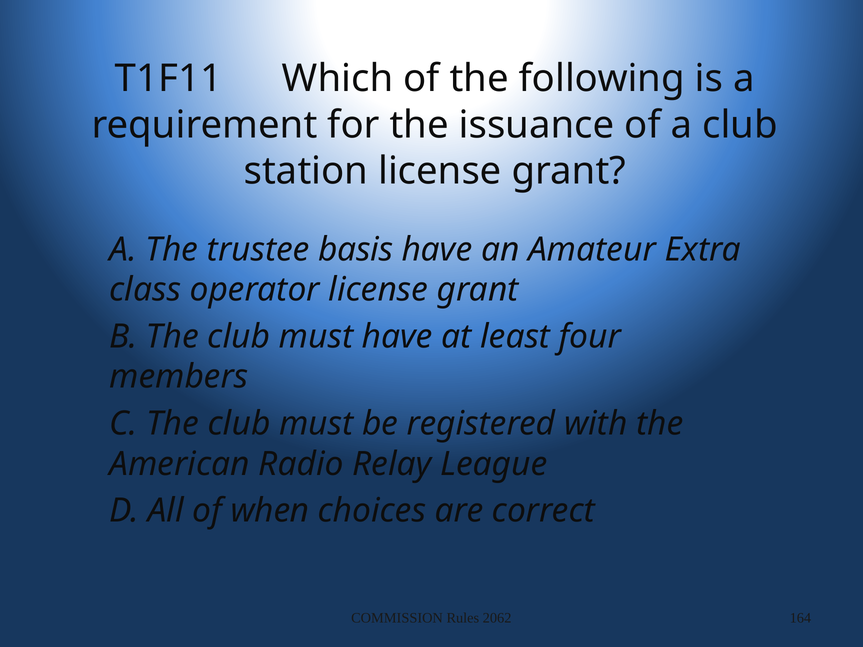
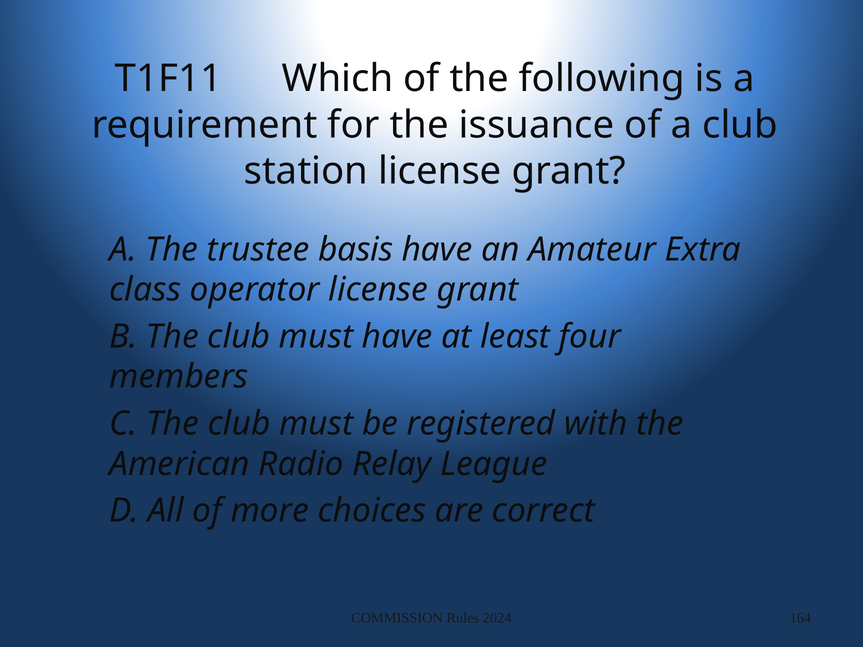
when: when -> more (270, 511)
2062: 2062 -> 2024 (497, 618)
